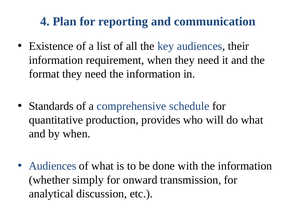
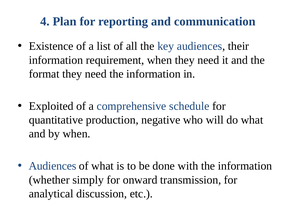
Standards: Standards -> Exploited (51, 106)
provides: provides -> negative (161, 120)
